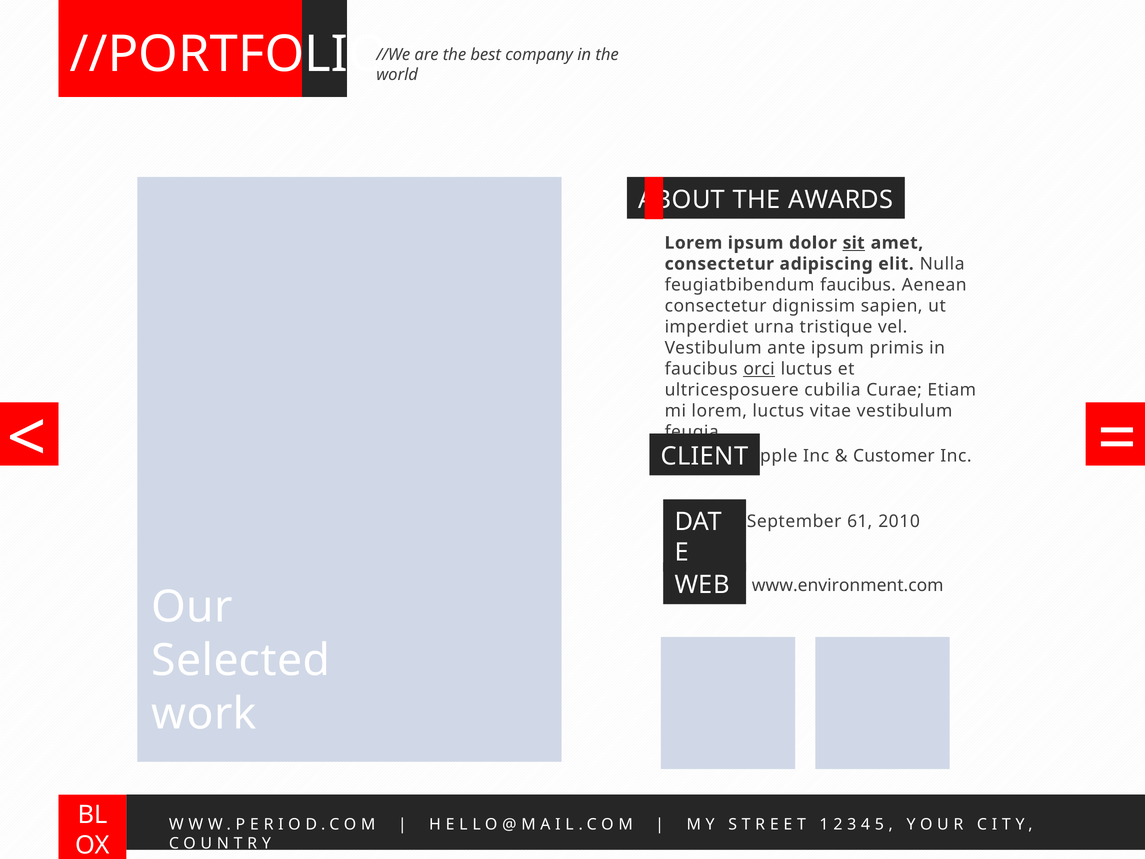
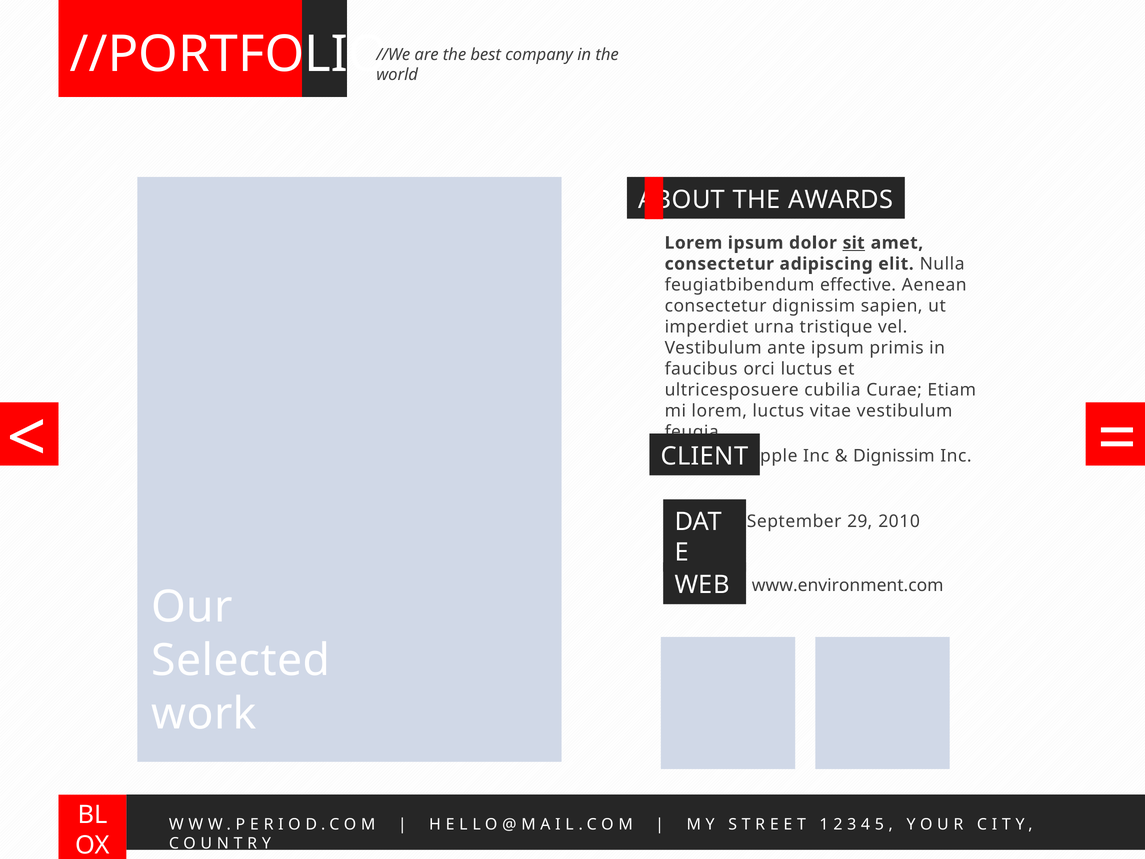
feugiatbibendum faucibus: faucibus -> effective (858, 285)
orci underline: present -> none (759, 369)
Customer: Customer -> Dignissim (894, 456)
61: 61 -> 29 (860, 521)
